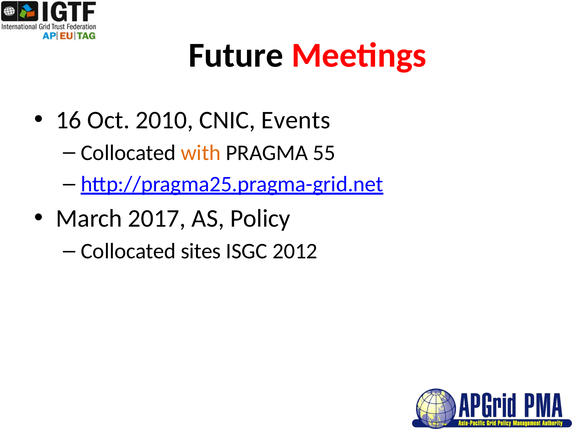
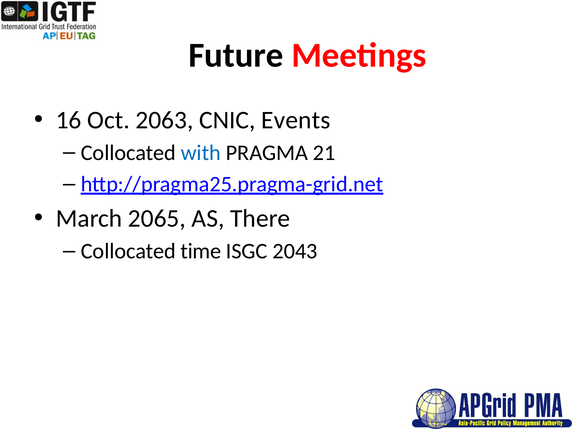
2010: 2010 -> 2063 (164, 120)
with colour: orange -> blue (201, 153)
55: 55 -> 21 (324, 153)
2017: 2017 -> 2065 (157, 218)
Policy: Policy -> There (260, 218)
sites: sites -> time (201, 251)
2012: 2012 -> 2043 (295, 251)
